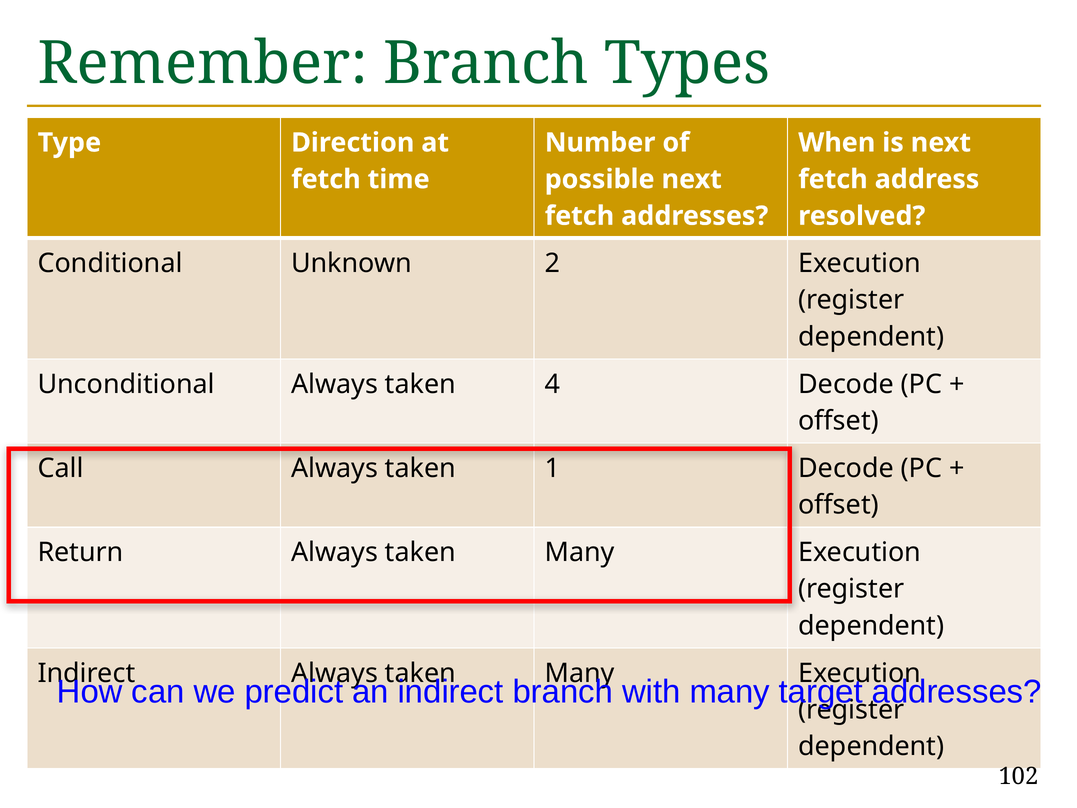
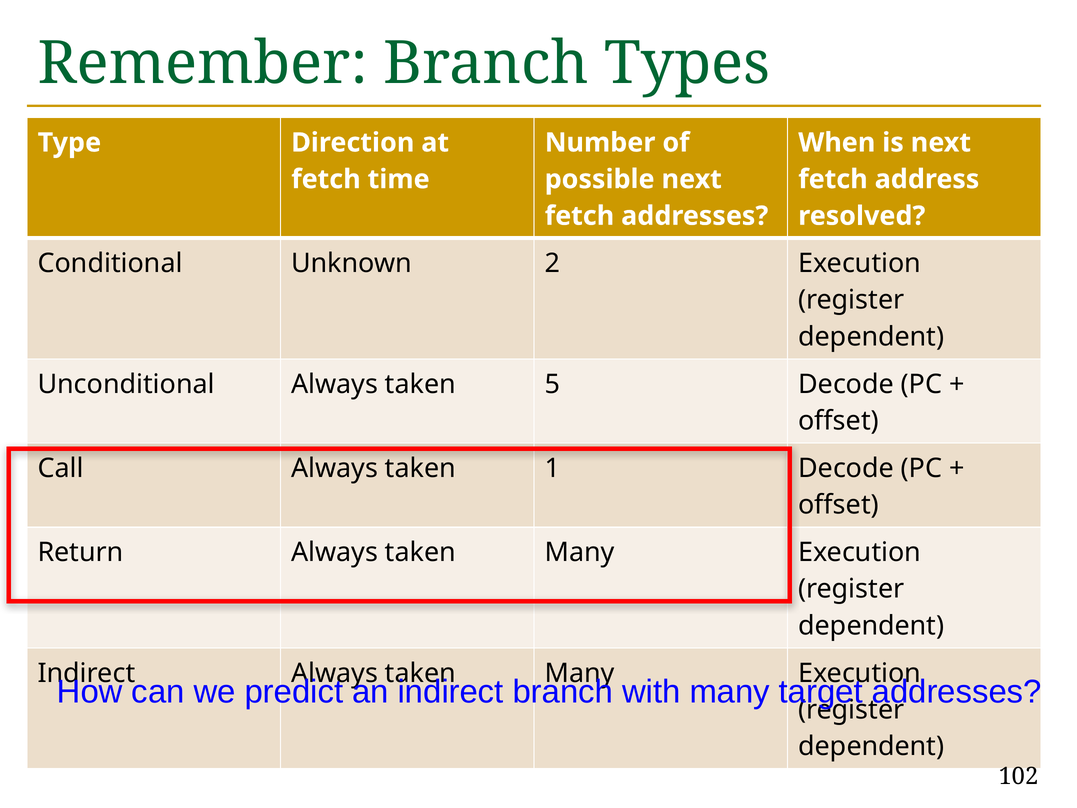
4: 4 -> 5 (552, 384)
